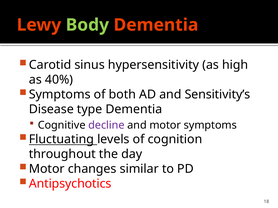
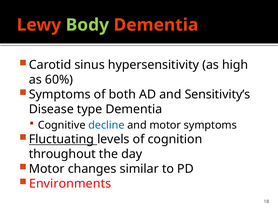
40%: 40% -> 60% (59, 80)
decline colour: purple -> blue (106, 125)
Antipsychotics: Antipsychotics -> Environments (70, 184)
